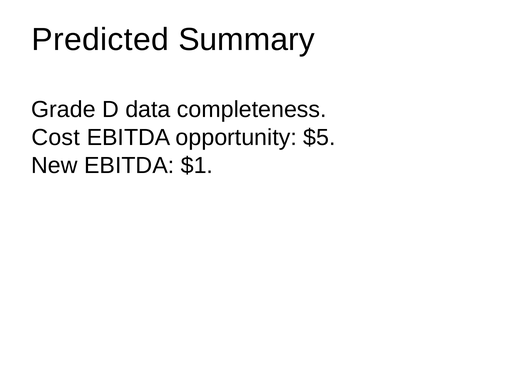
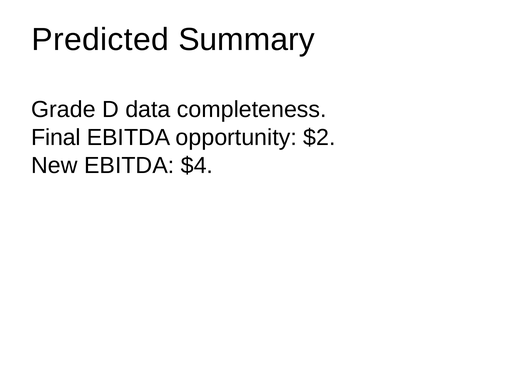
Cost: Cost -> Final (56, 137)
$5: $5 -> $2 (319, 137)
$1: $1 -> $4 (197, 165)
